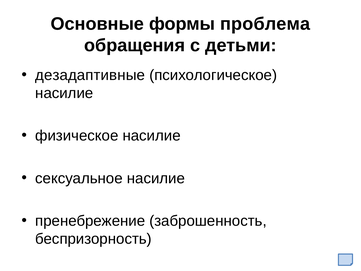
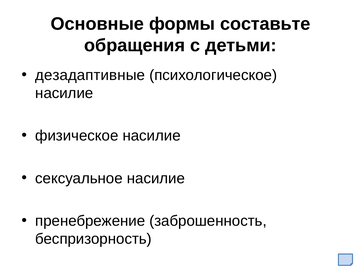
проблема: проблема -> составьте (265, 24)
